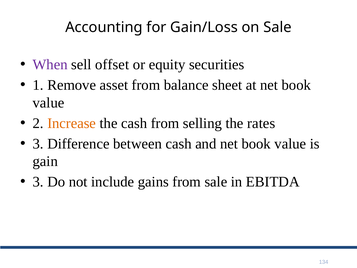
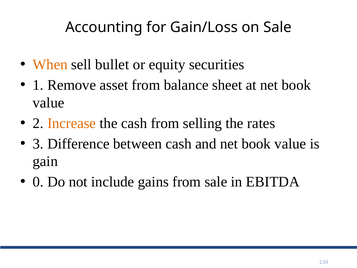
When colour: purple -> orange (50, 65)
offset: offset -> bullet (112, 65)
3: 3 -> 0 (38, 182)
